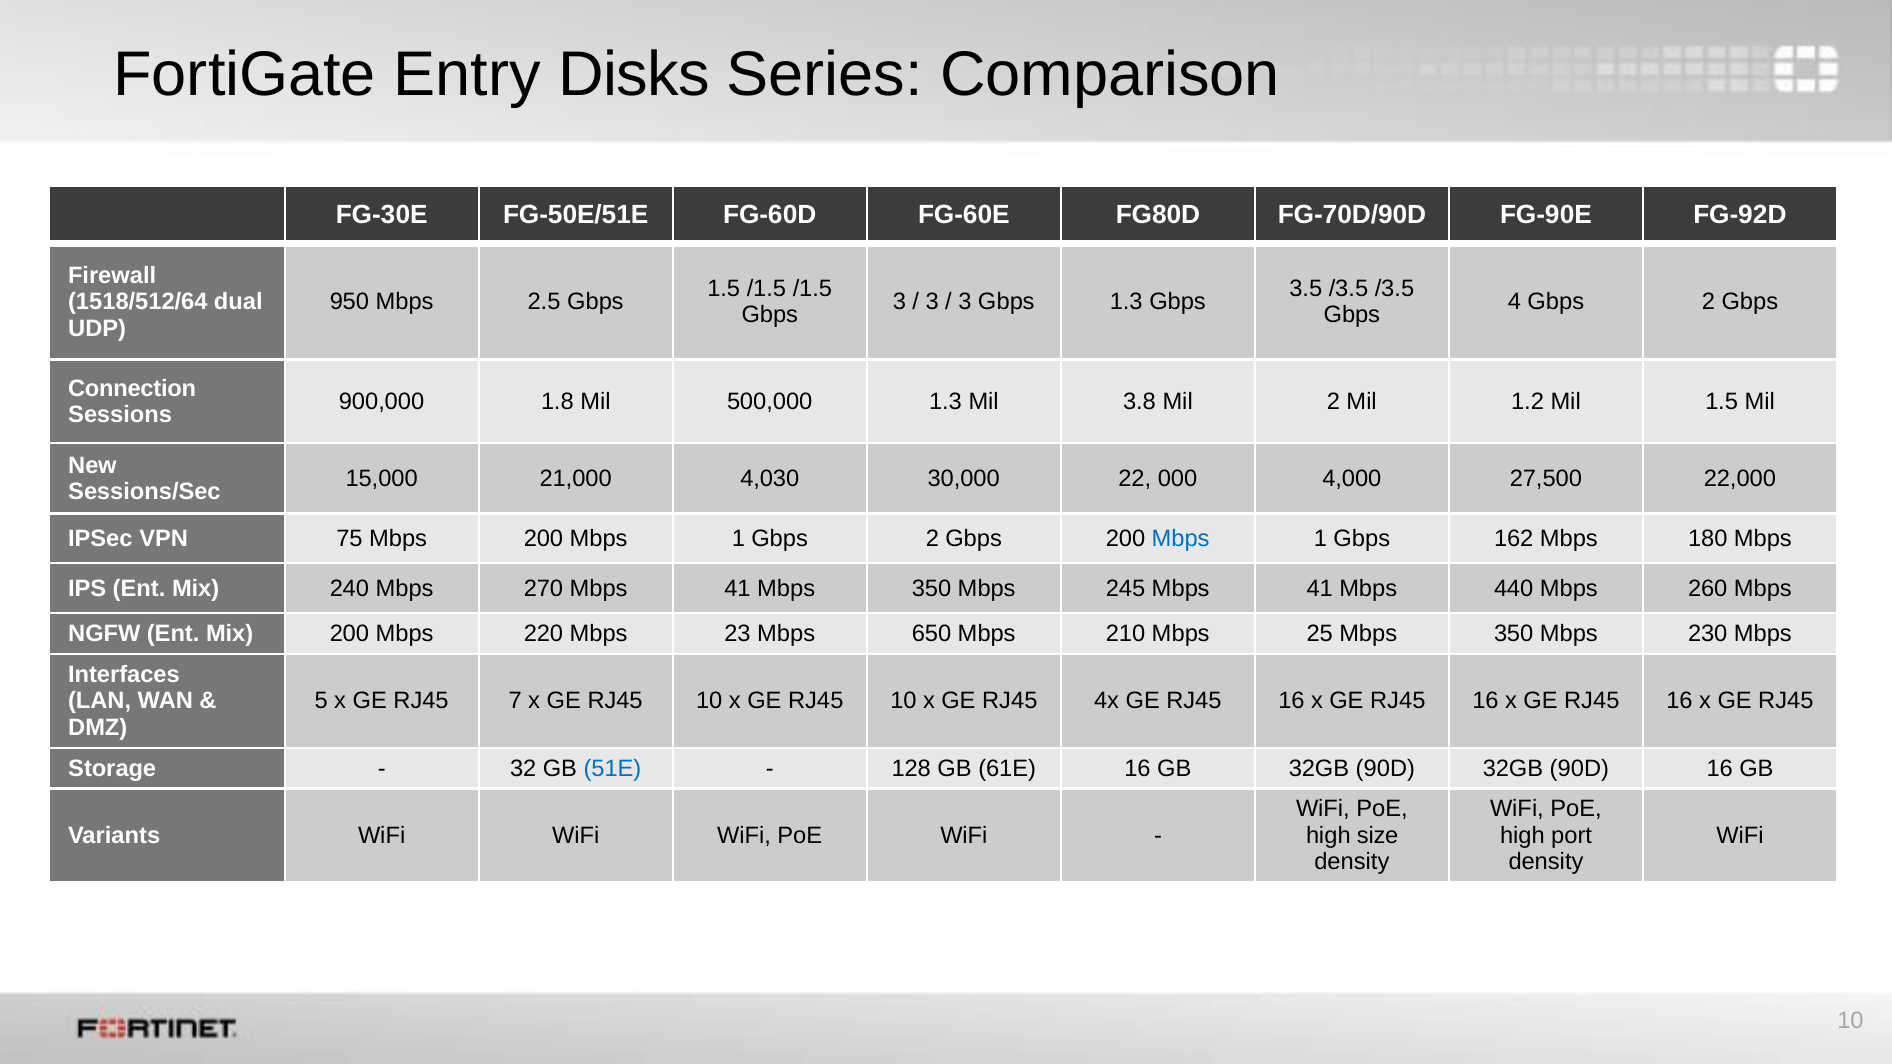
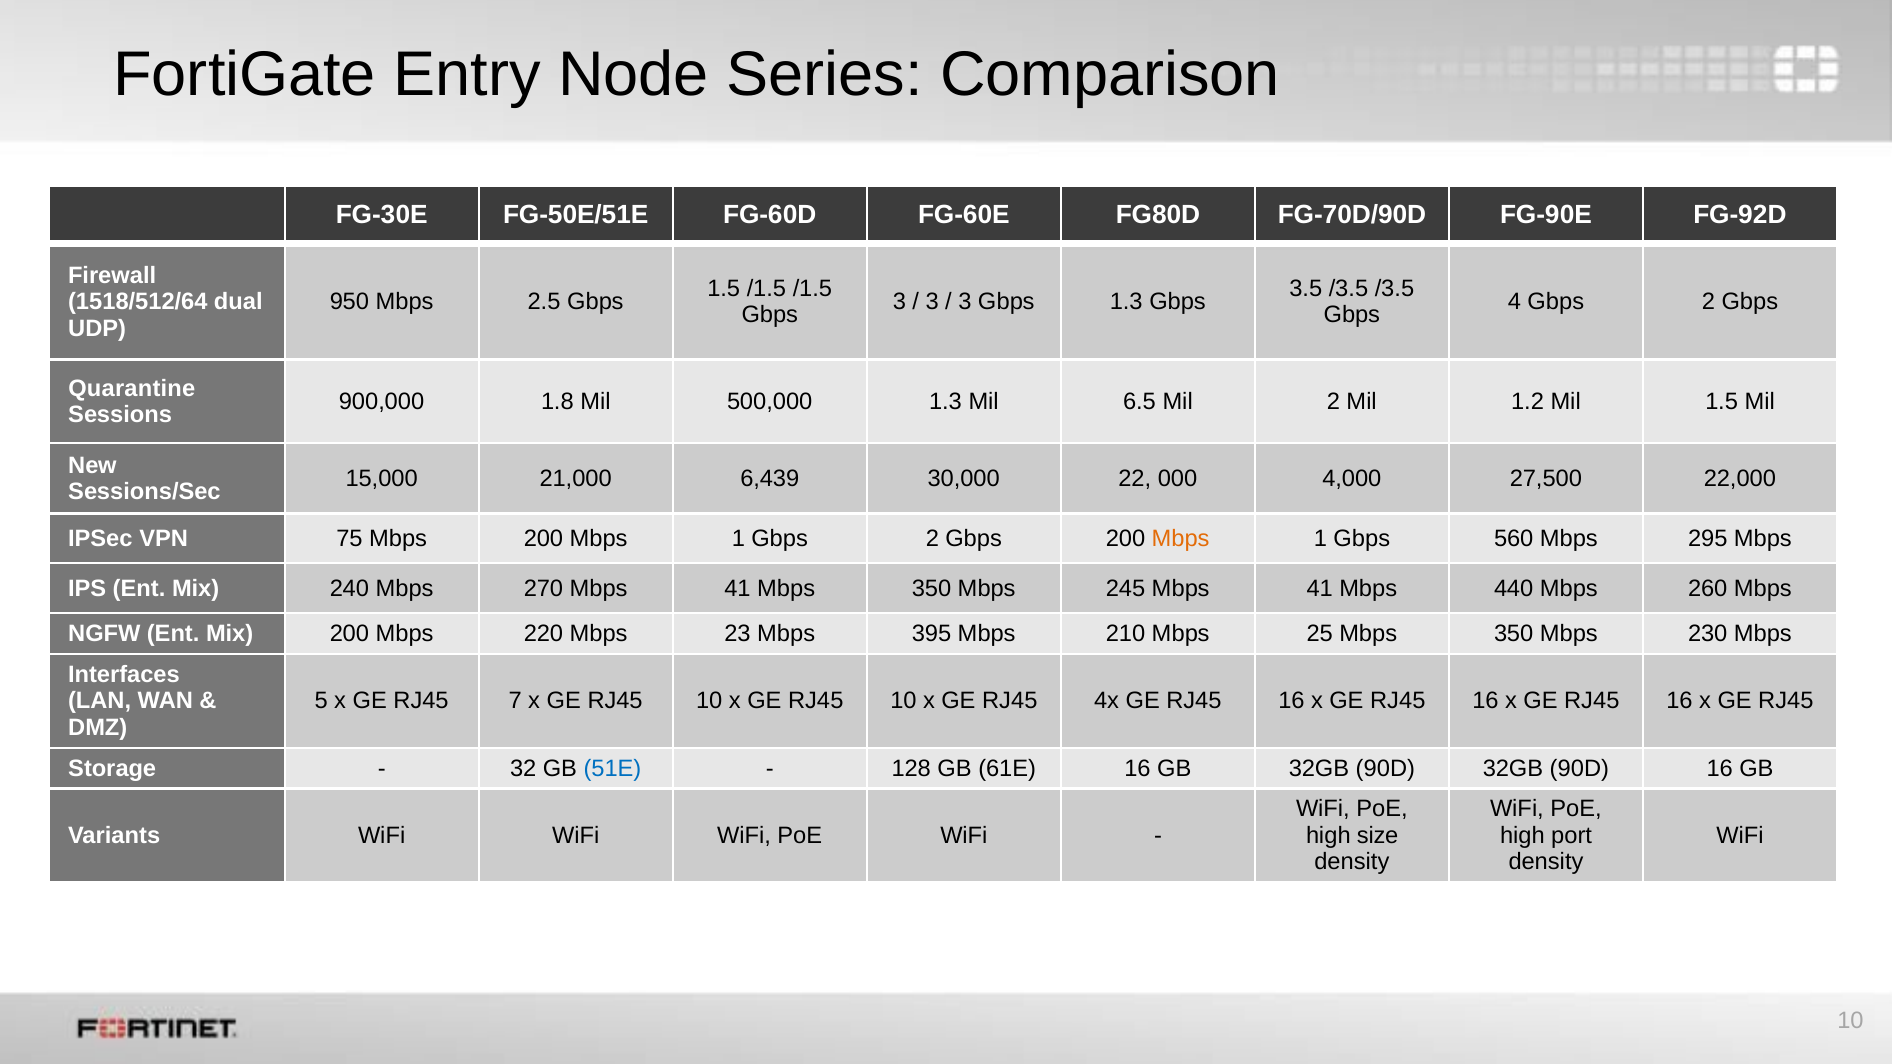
Disks: Disks -> Node (634, 74)
Connection: Connection -> Quarantine (132, 388)
3.8: 3.8 -> 6.5 (1140, 402)
4,030: 4,030 -> 6,439 (770, 479)
Mbps colour: blue -> orange (1181, 539)
162: 162 -> 560 (1514, 539)
180: 180 -> 295 (1708, 539)
650: 650 -> 395 (932, 634)
